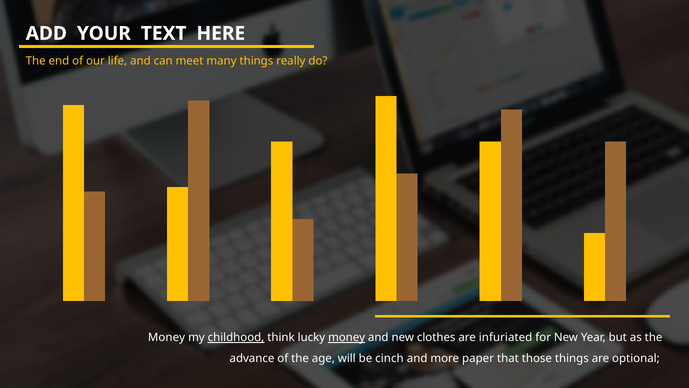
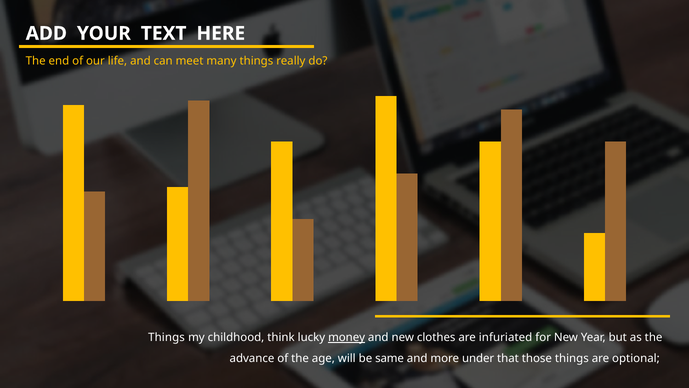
Money: Money -> Things (166, 337)
childhood underline: present -> none (236, 337)
cinch: cinch -> same (390, 358)
paper: paper -> under (478, 358)
